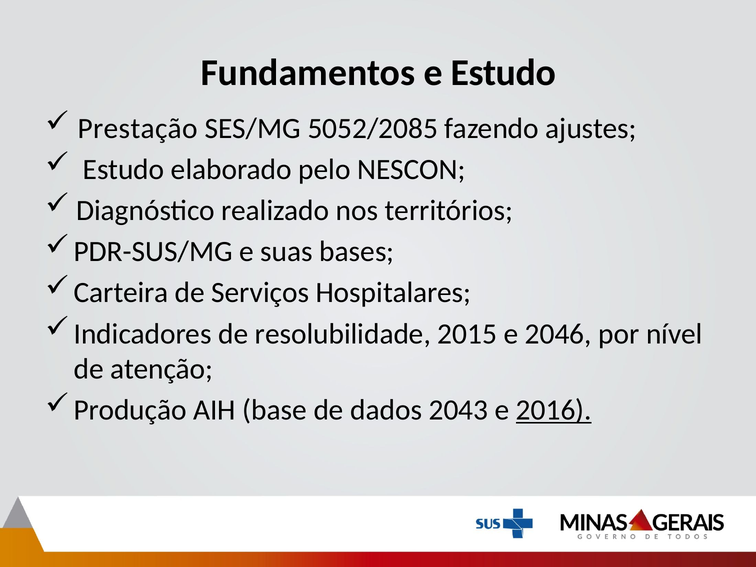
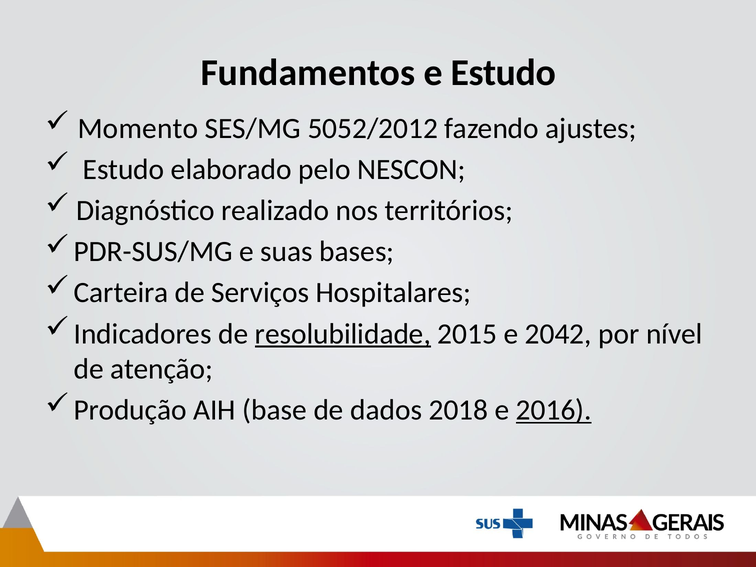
Prestação: Prestação -> Momento (138, 128)
5052/2085: 5052/2085 -> 5052/2012 (373, 128)
resolubilidade underline: none -> present (343, 334)
2046: 2046 -> 2042 (558, 334)
2043: 2043 -> 2018 (458, 410)
